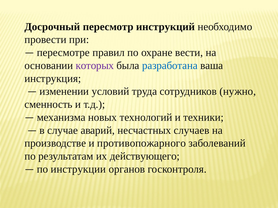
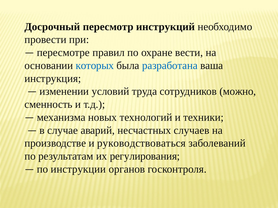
которых colour: purple -> blue (95, 66)
нужно: нужно -> можно (238, 92)
противопожарного: противопожарного -> руководствоваться (141, 144)
действующего: действующего -> регулирования (145, 157)
